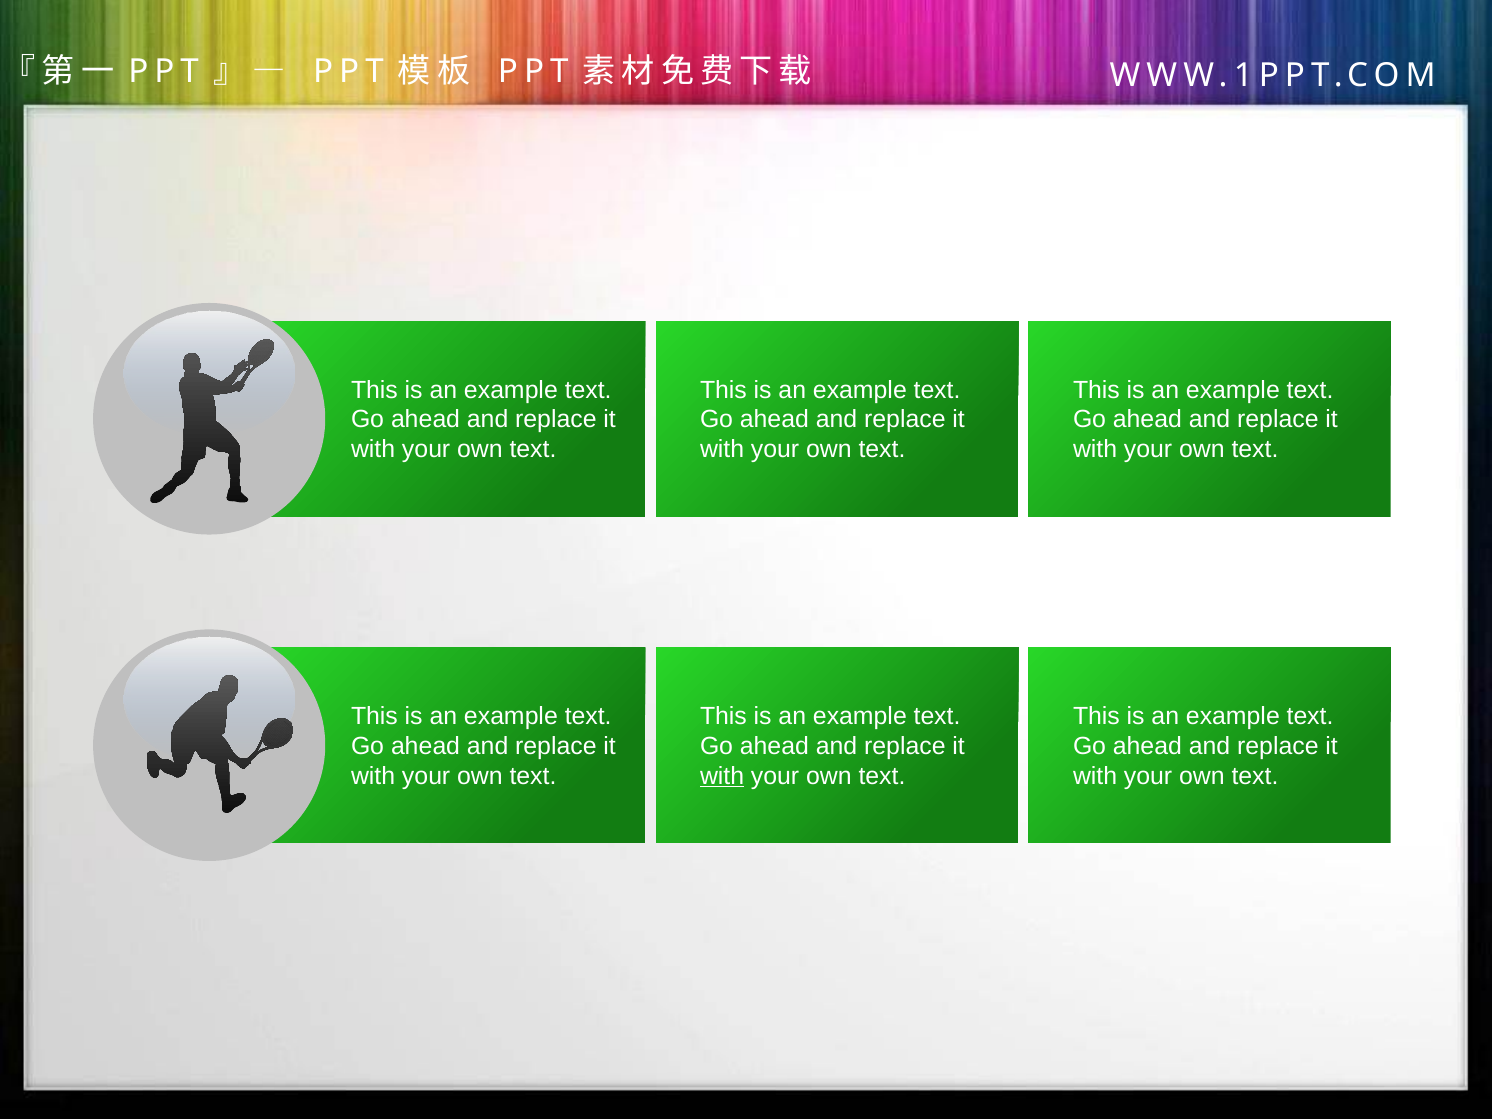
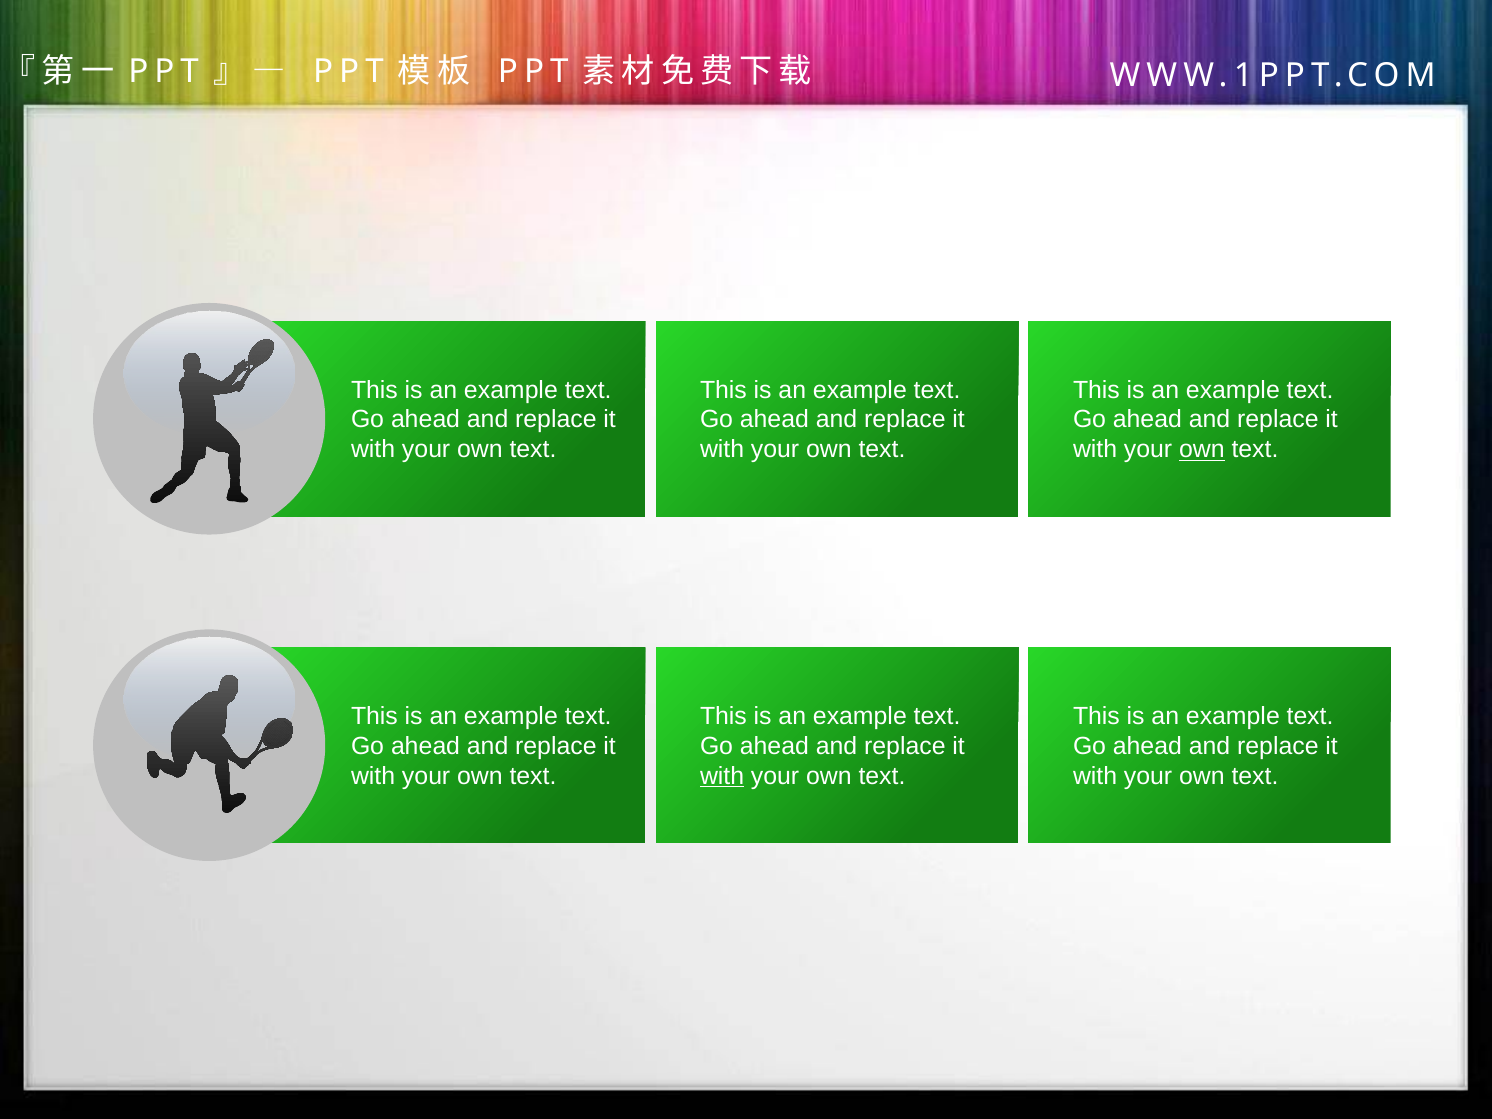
own underline: none -> present (1202, 450)
